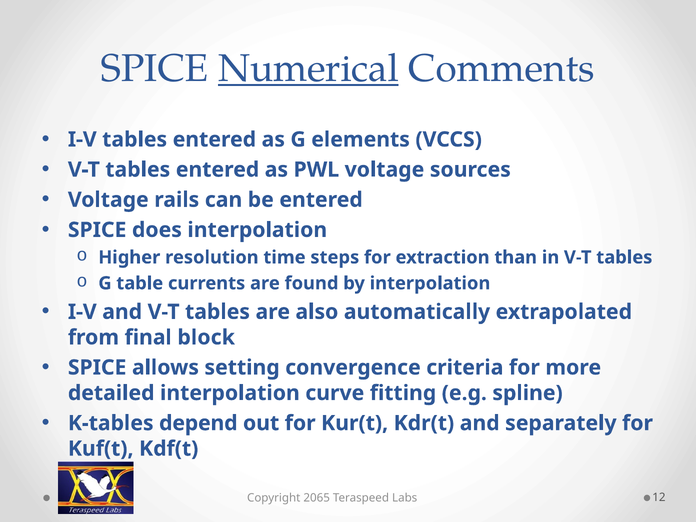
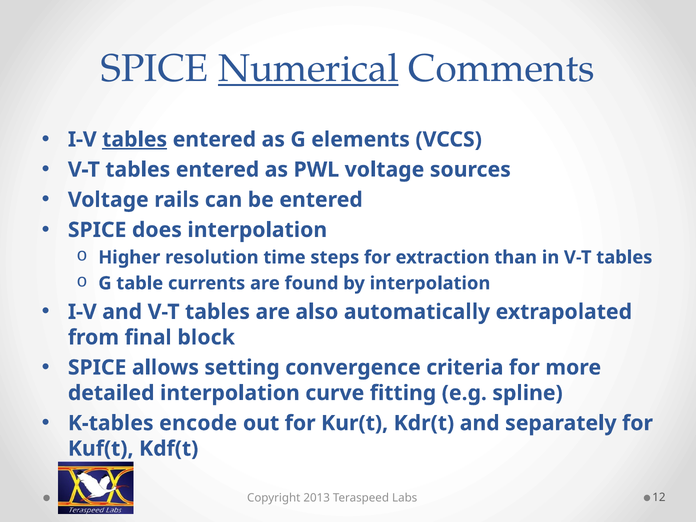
tables underline: none -> present (135, 140)
depend: depend -> encode (198, 423)
2065: 2065 -> 2013 (317, 498)
